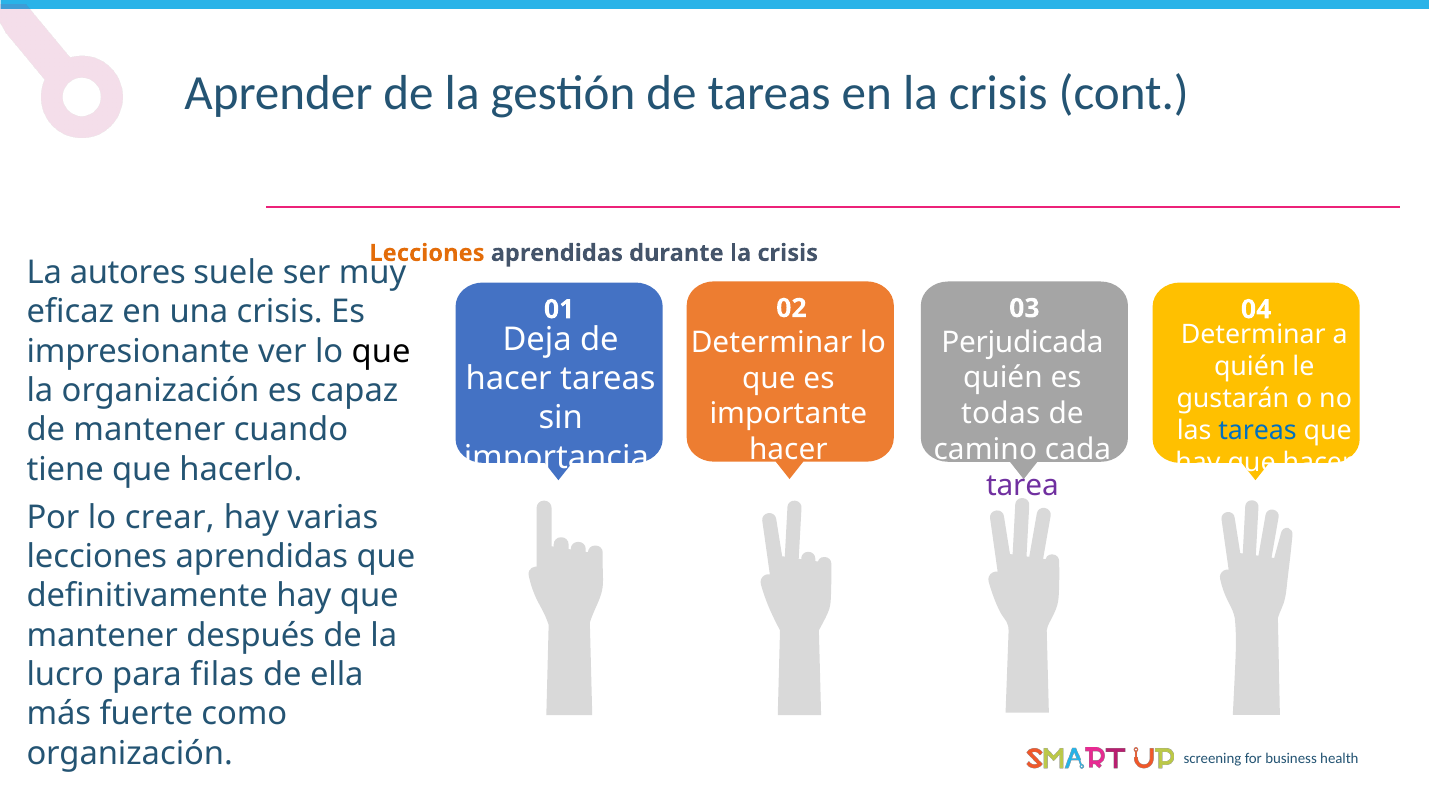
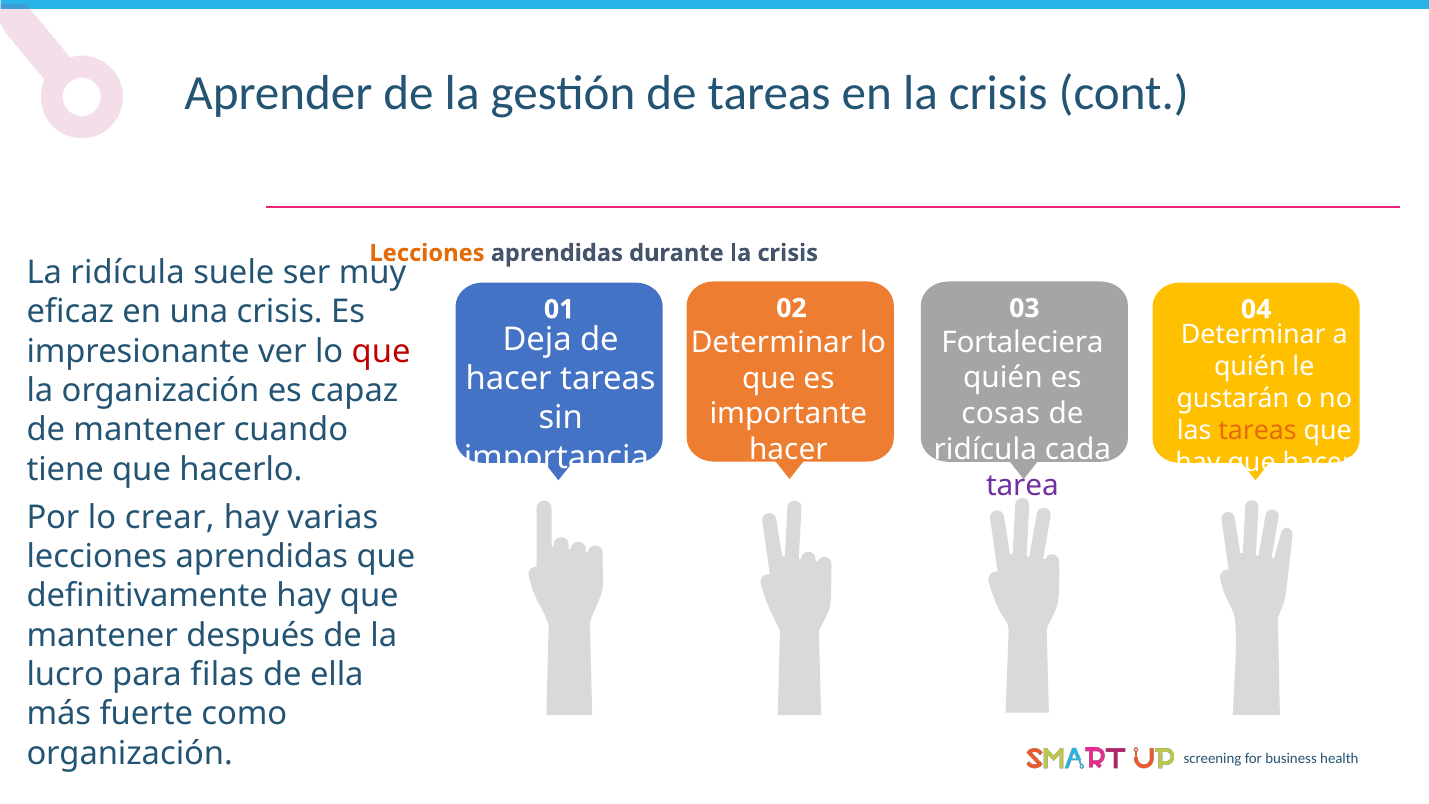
La autores: autores -> ridícula (128, 273)
Perjudicada: Perjudicada -> Fortaleciera (1022, 342)
que colour: black -> red (381, 351)
todas: todas -> cosas (1001, 414)
tareas colour: blue -> orange (1258, 431)
camino: camino -> ridícula (985, 450)
